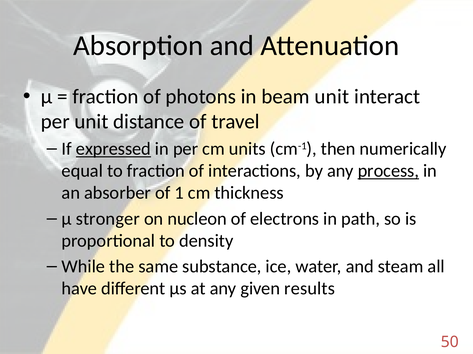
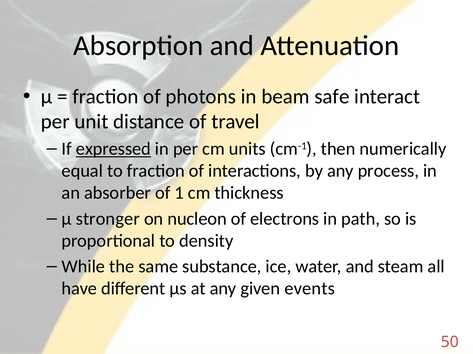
beam unit: unit -> safe (332, 97)
process underline: present -> none (388, 171)
results: results -> events (310, 289)
